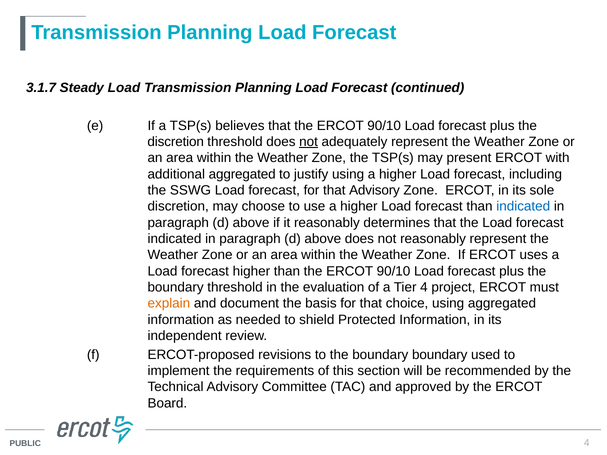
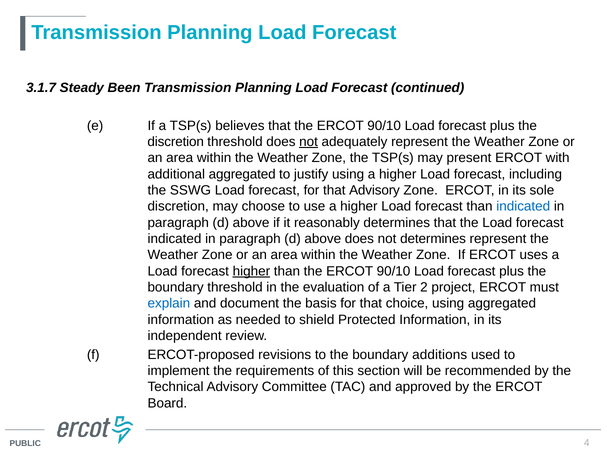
Steady Load: Load -> Been (124, 88)
not reasonably: reasonably -> determines (433, 239)
higher underline: none -> present (251, 271)
Tier 4: 4 -> 2 (424, 287)
explain colour: orange -> blue (169, 304)
boundary boundary: boundary -> additions (440, 355)
